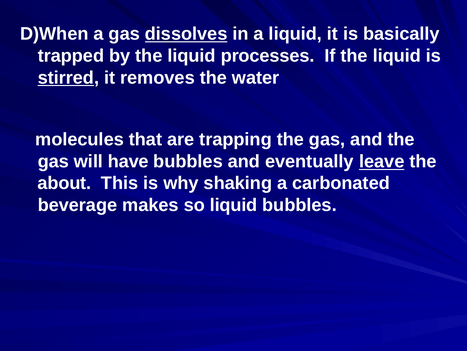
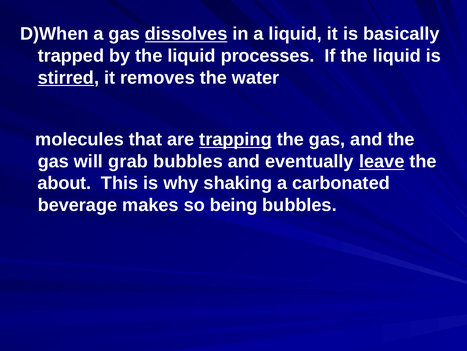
trapping underline: none -> present (236, 139)
have: have -> grab (128, 161)
so liquid: liquid -> being (234, 205)
